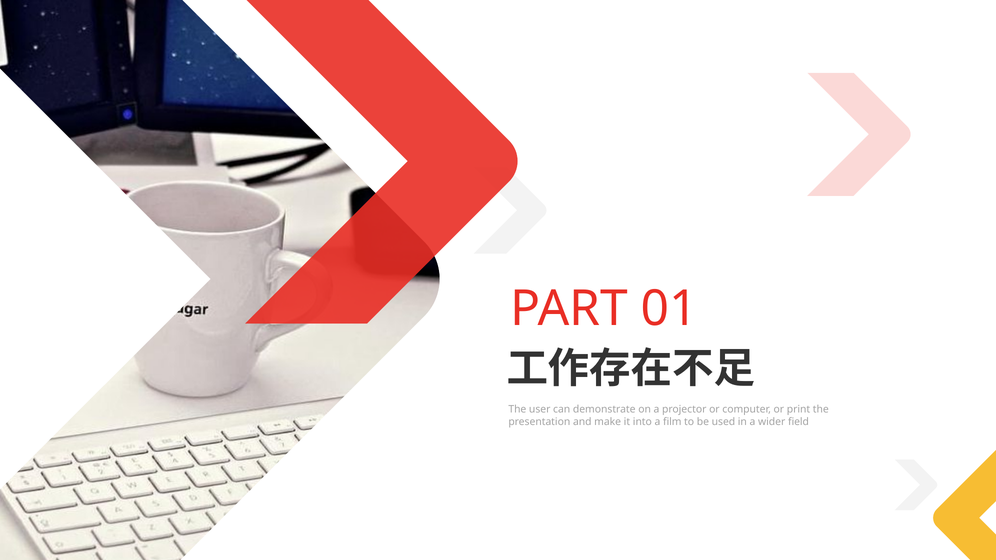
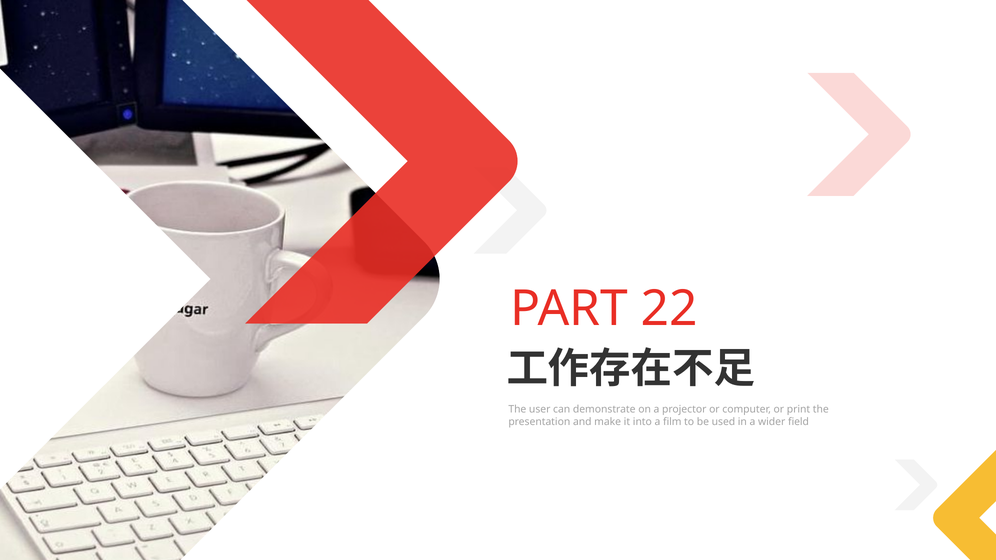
01: 01 -> 22 (669, 309)
